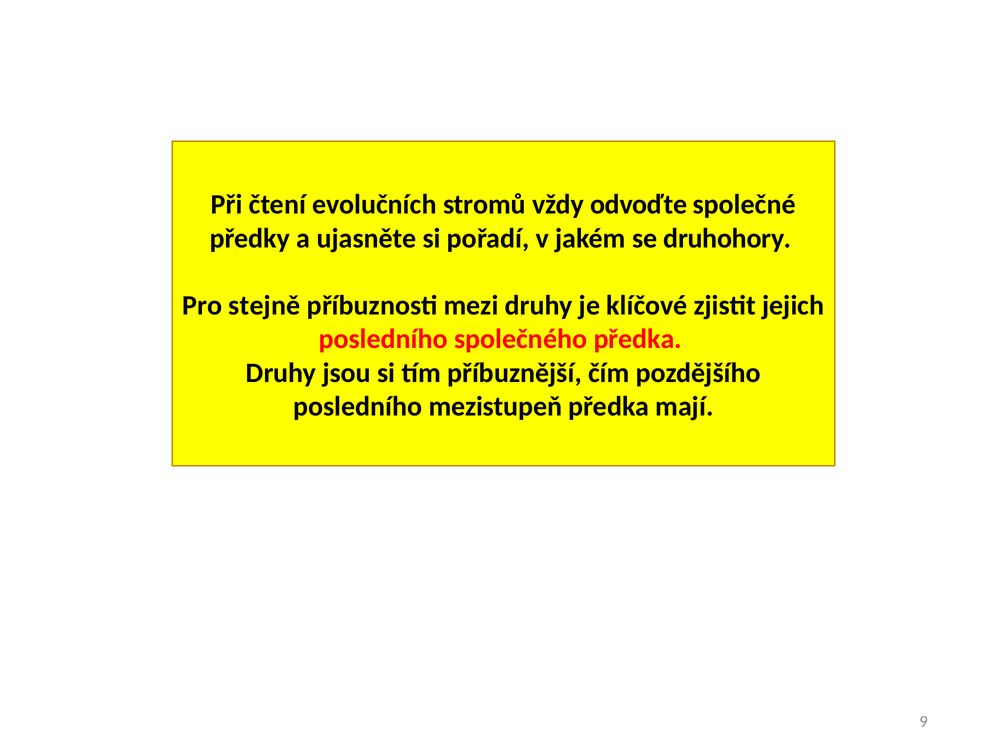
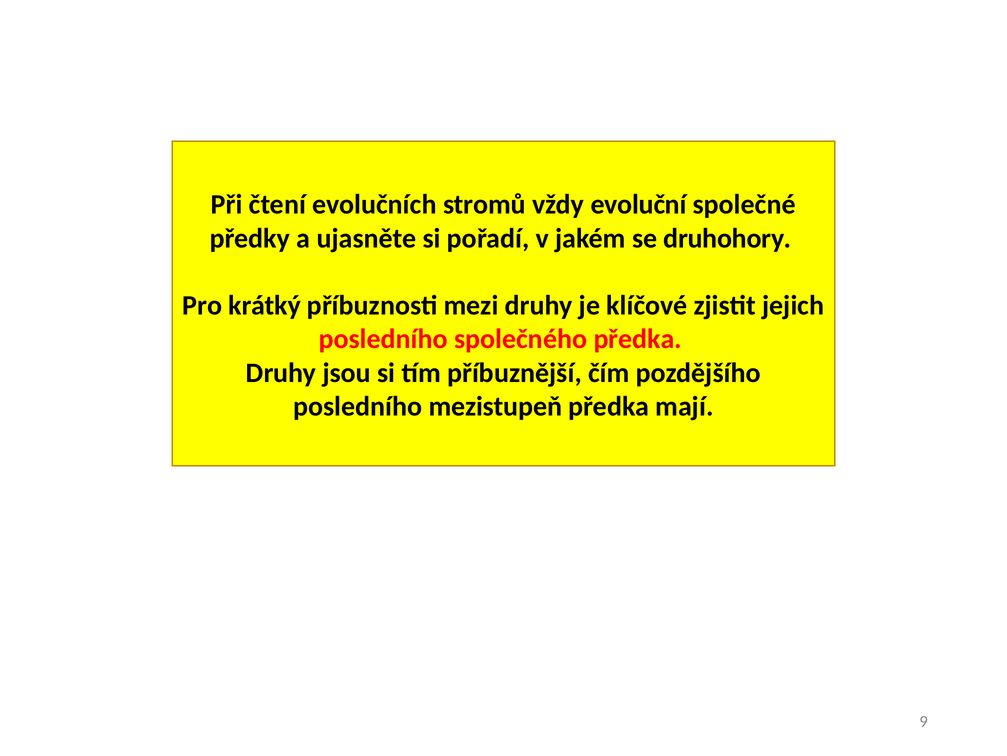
odvoďte: odvoďte -> evoluční (639, 205)
stejně: stejně -> krátký (265, 305)
